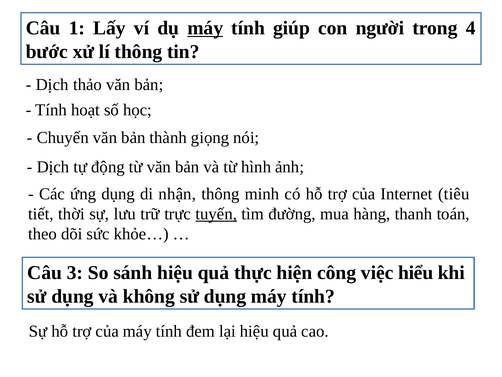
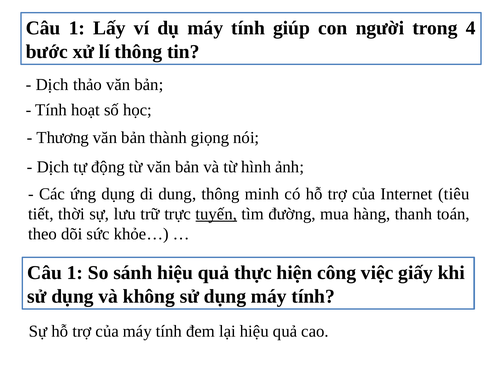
máy underline: present -> none (205, 28)
Chuyến: Chuyến -> Thương (63, 138)
nhận: nhận -> dung (177, 194)
3: 3 -> 1 (75, 272)
hiểu: hiểu -> giấy (416, 272)
